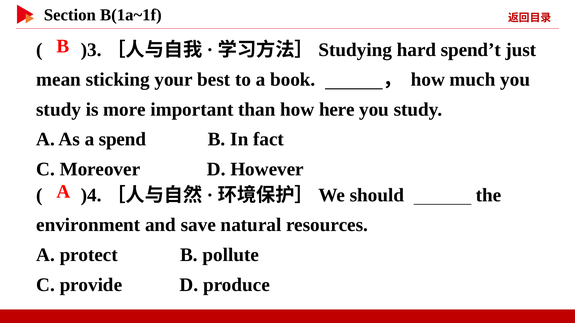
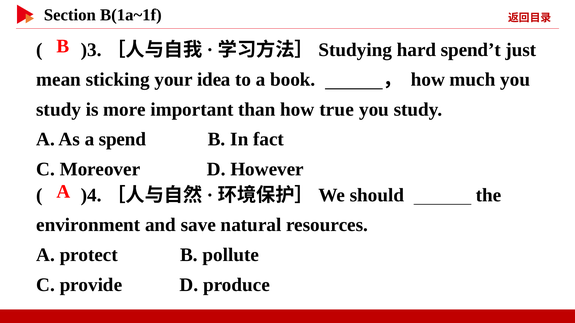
best: best -> idea (214, 80)
here: here -> true (337, 110)
